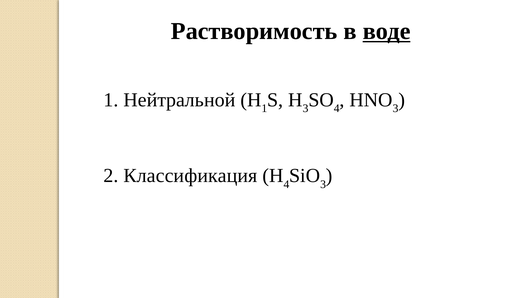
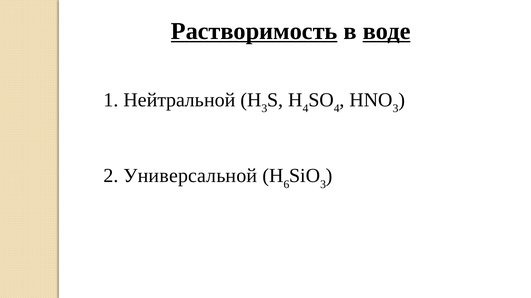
Растворимость underline: none -> present (254, 31)
1: 1 -> 3 (264, 109)
3: 3 -> 4 (306, 109)
Классификация: Классификация -> Универсальной (190, 176)
4: 4 -> 6 (286, 185)
